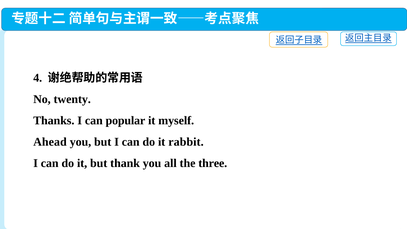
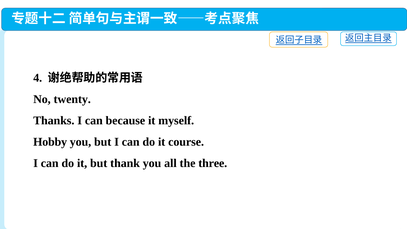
popular: popular -> because (125, 121)
Ahead: Ahead -> Hobby (50, 142)
rabbit: rabbit -> course (186, 142)
